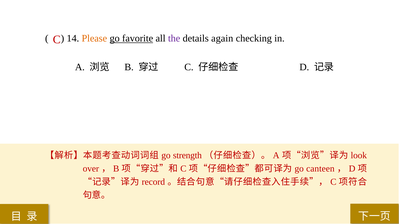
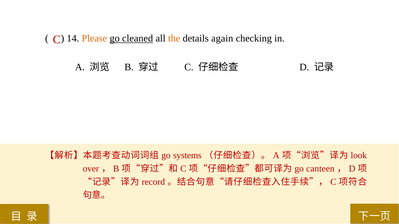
favorite: favorite -> cleaned (138, 38)
the colour: purple -> orange (174, 38)
strength: strength -> systems (187, 156)
